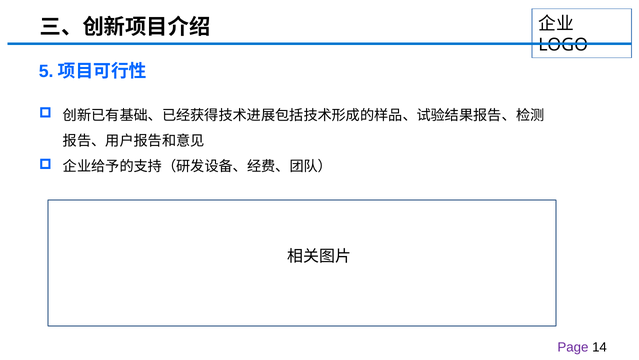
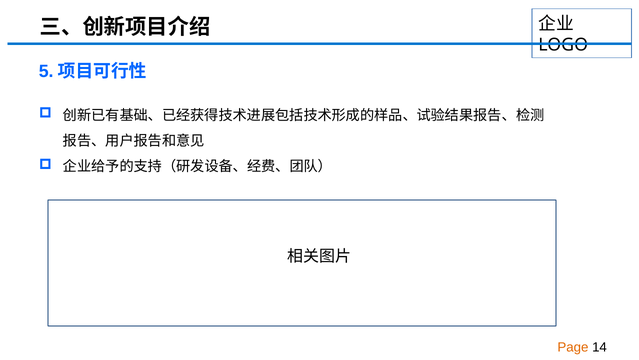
Page colour: purple -> orange (573, 347)
